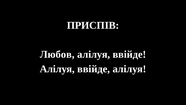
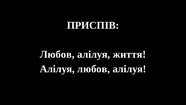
ввійде: ввійде -> життя (129, 54)
ввійде: ввійде -> любов (94, 69)
